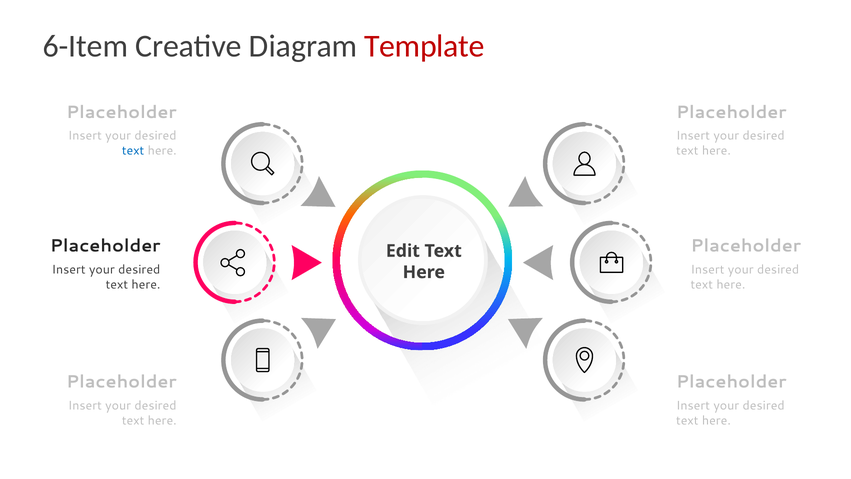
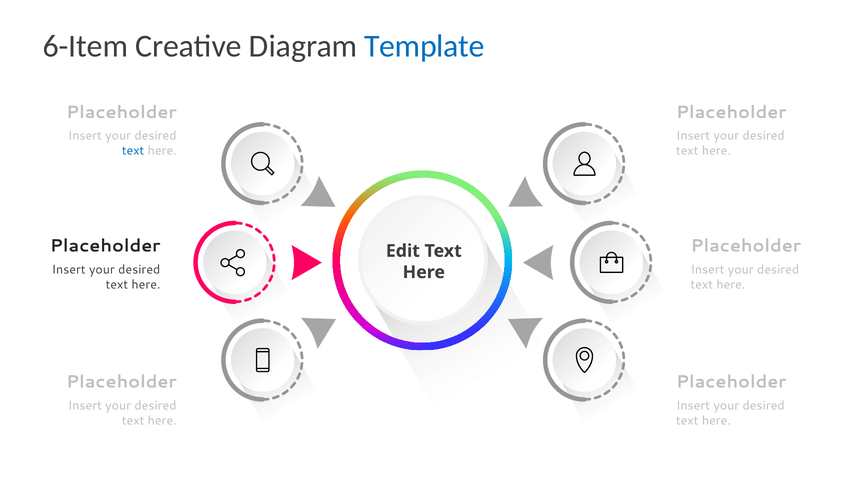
Template colour: red -> blue (424, 46)
